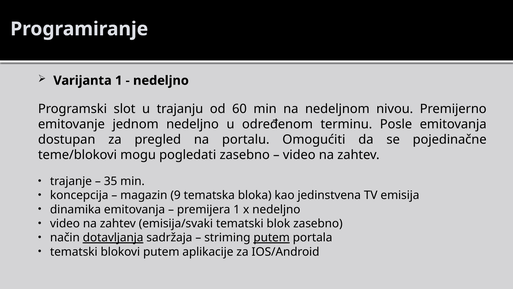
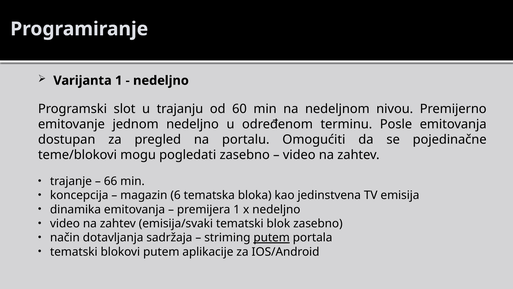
35: 35 -> 66 (111, 181)
9: 9 -> 6 (176, 195)
dotavljanja underline: present -> none (113, 237)
